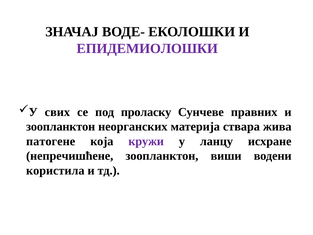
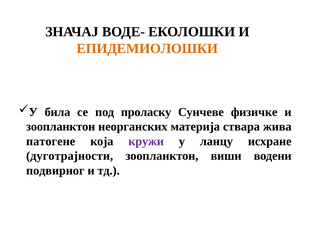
ЕПИДЕМИОЛОШКИ colour: purple -> orange (147, 48)
свих: свих -> била (57, 112)
правних: правних -> физичке (254, 112)
непречишћене: непречишћене -> дуготрајности (70, 156)
користила: користила -> подвирног (55, 170)
